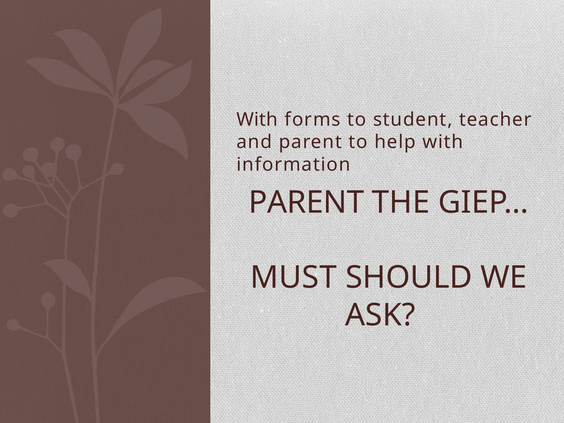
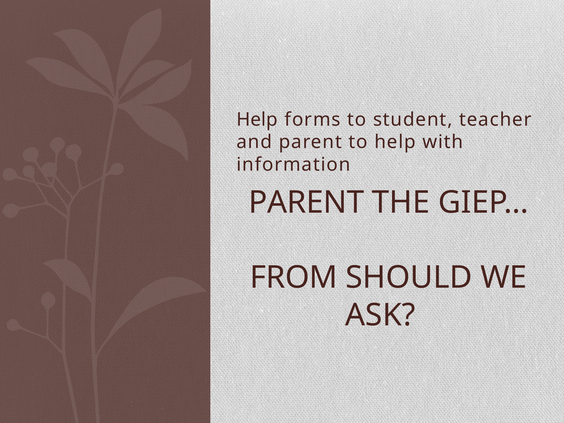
With: With -> Help (257, 119)
MUST: MUST -> FROM (294, 278)
